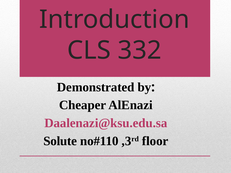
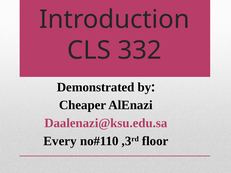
Solute: Solute -> Every (60, 141)
